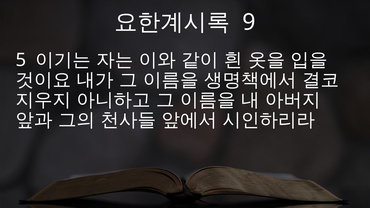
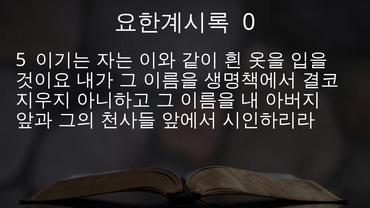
9: 9 -> 0 (249, 22)
